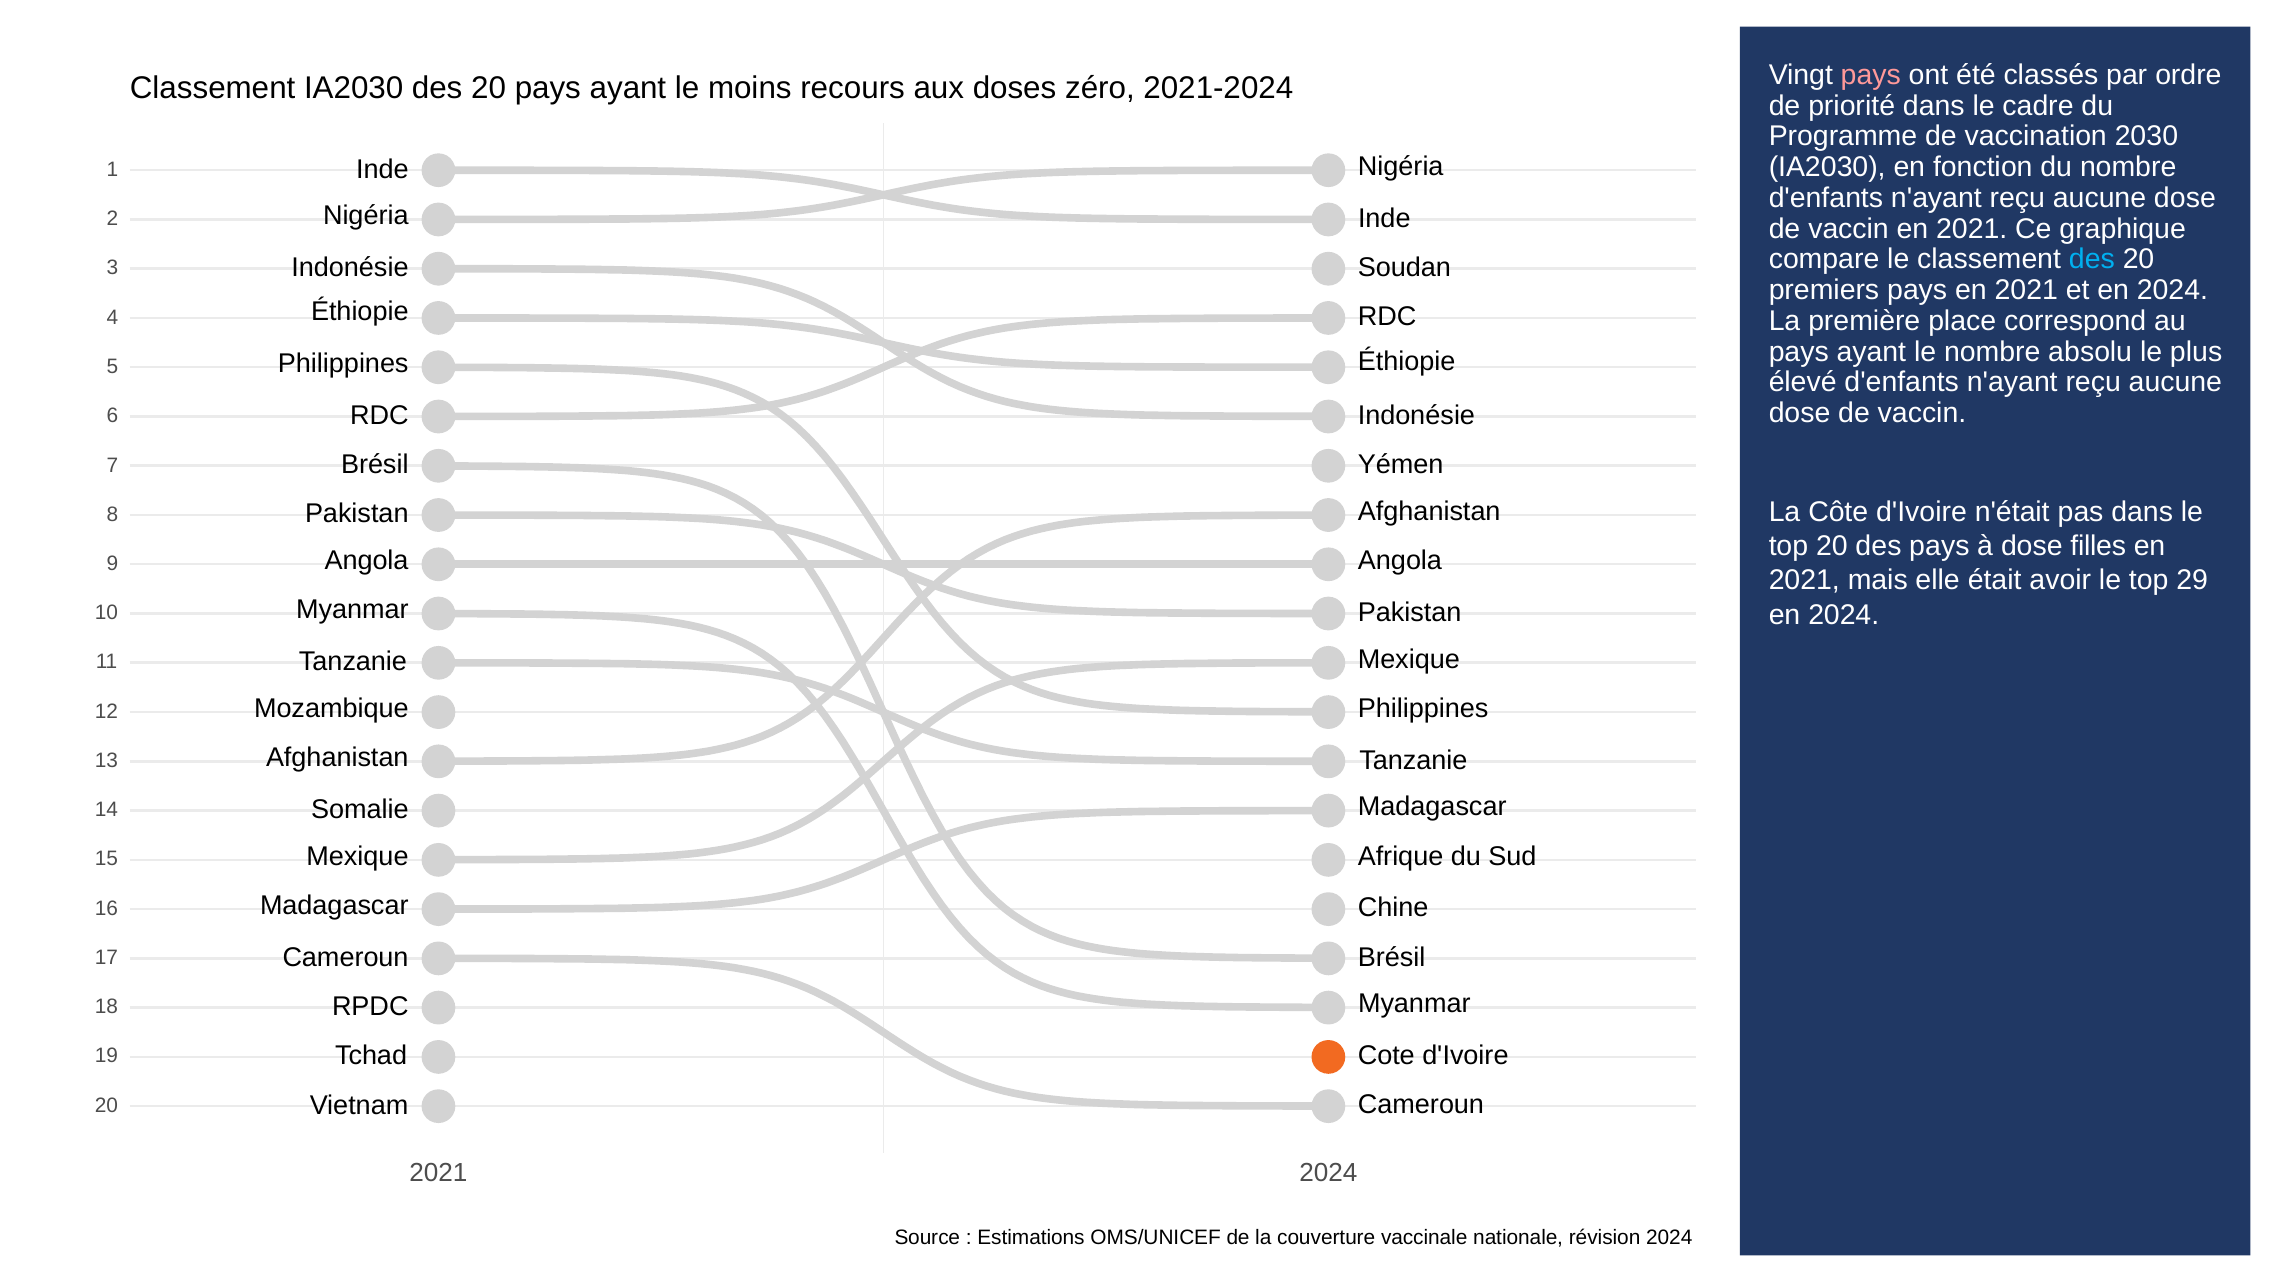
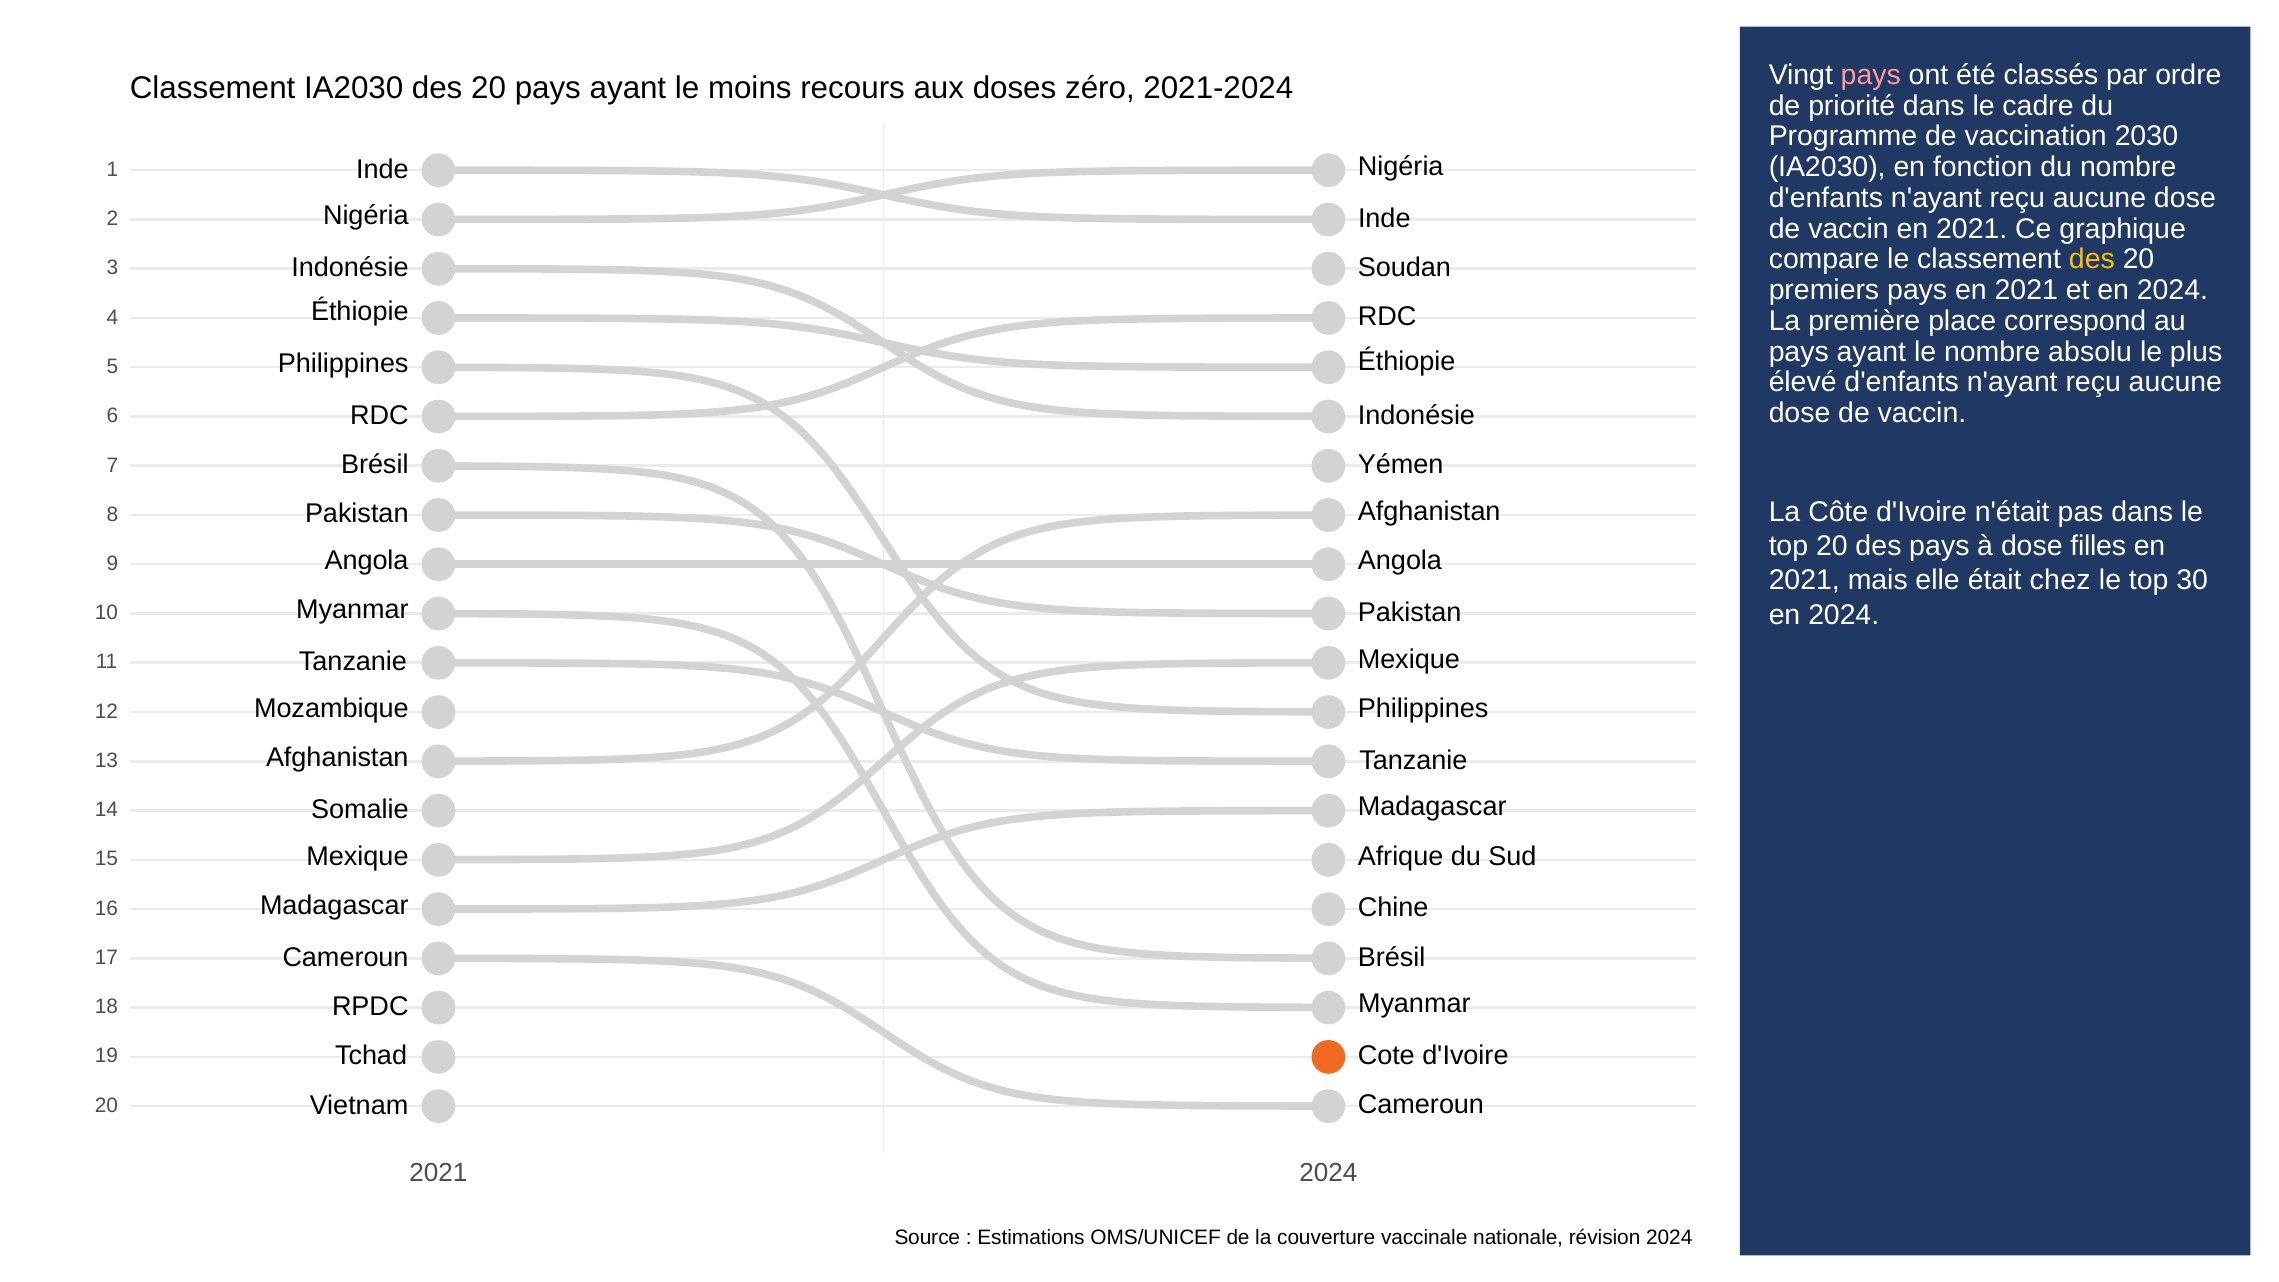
des colour: light blue -> yellow (2092, 259)
avoir: avoir -> chez (2060, 581)
29: 29 -> 30 (2192, 581)
